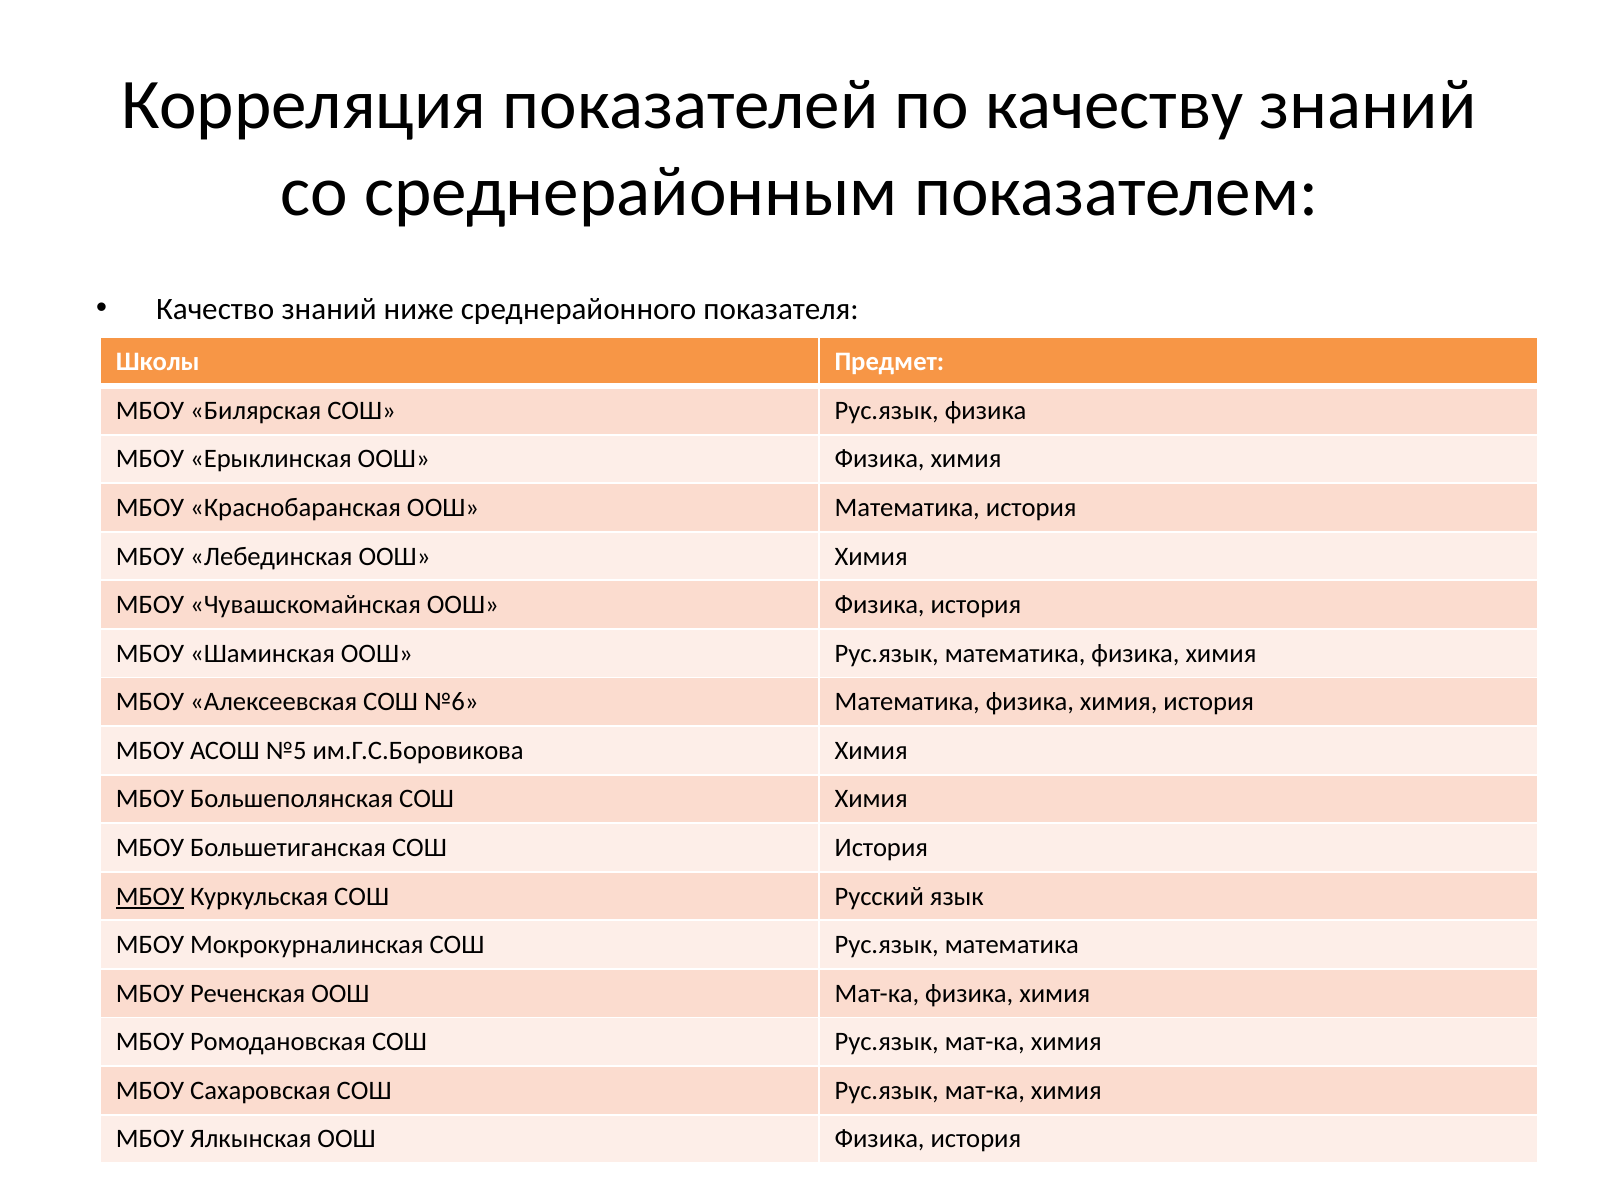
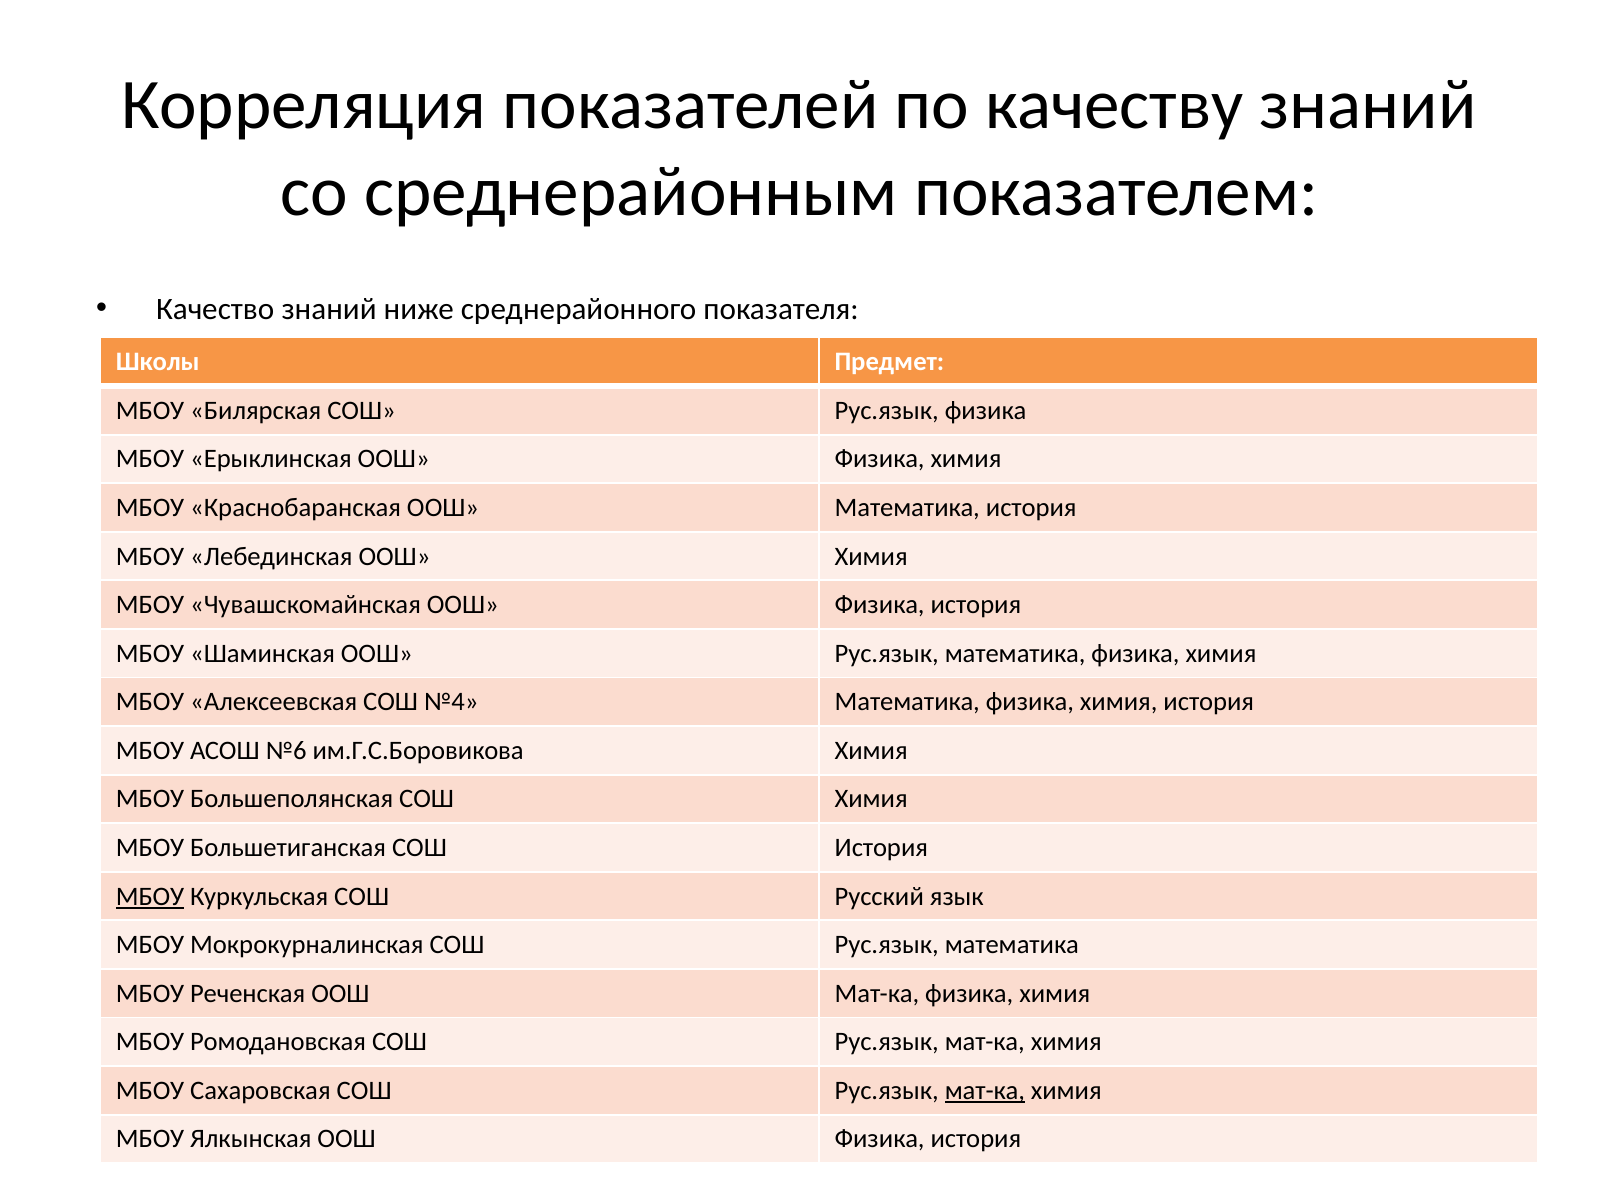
№6: №6 -> №4 (451, 702)
№5: №5 -> №6 (286, 751)
мат-ка underline: none -> present (985, 1091)
